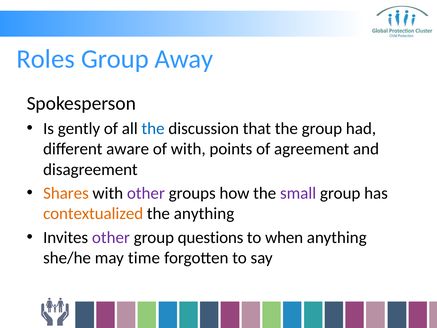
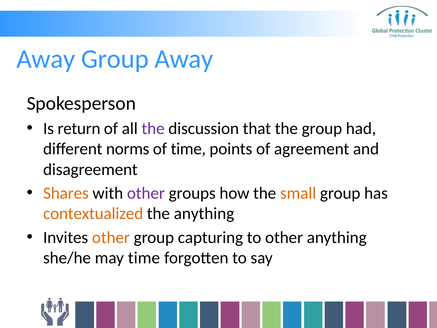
Roles: Roles -> Away (46, 59)
gently: gently -> return (79, 128)
the colour: blue -> purple (153, 128)
aware: aware -> norms (128, 149)
of with: with -> time (188, 149)
small colour: purple -> orange (298, 193)
other colour: purple -> orange (111, 237)
questions: questions -> capturing (210, 237)
to when: when -> other (284, 237)
